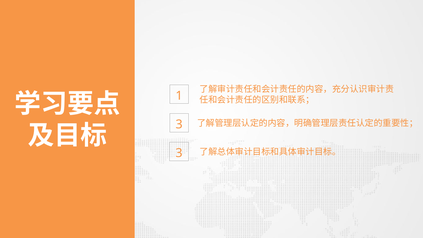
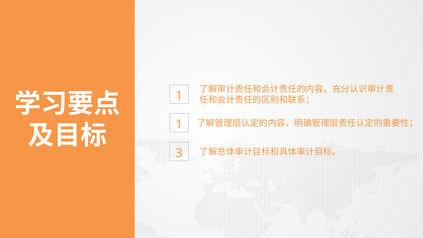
3: 3 -> 1 (179, 124)
